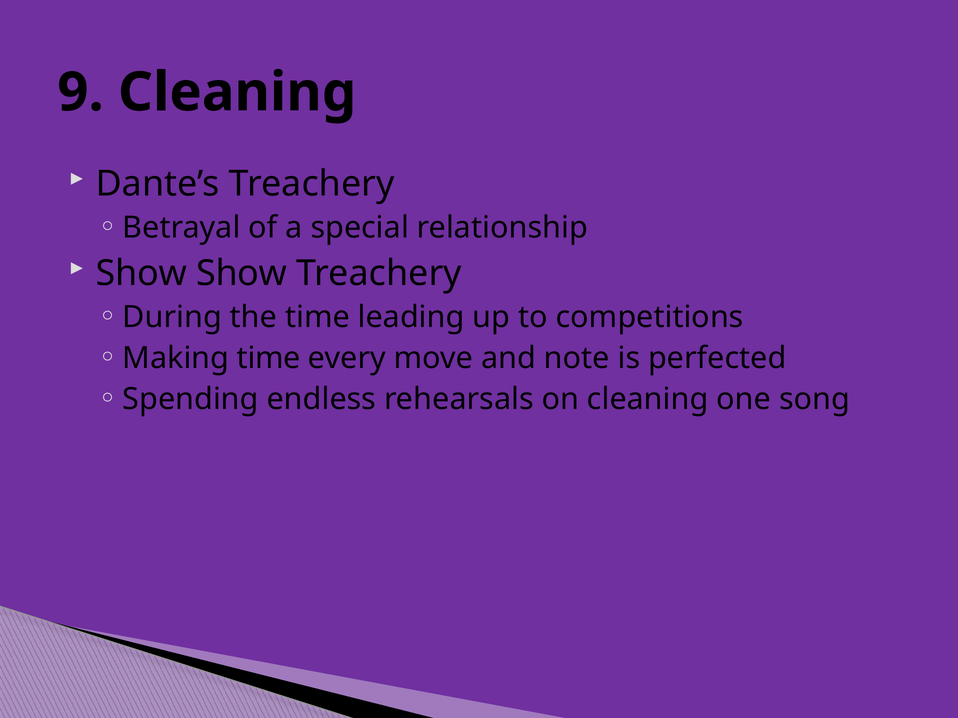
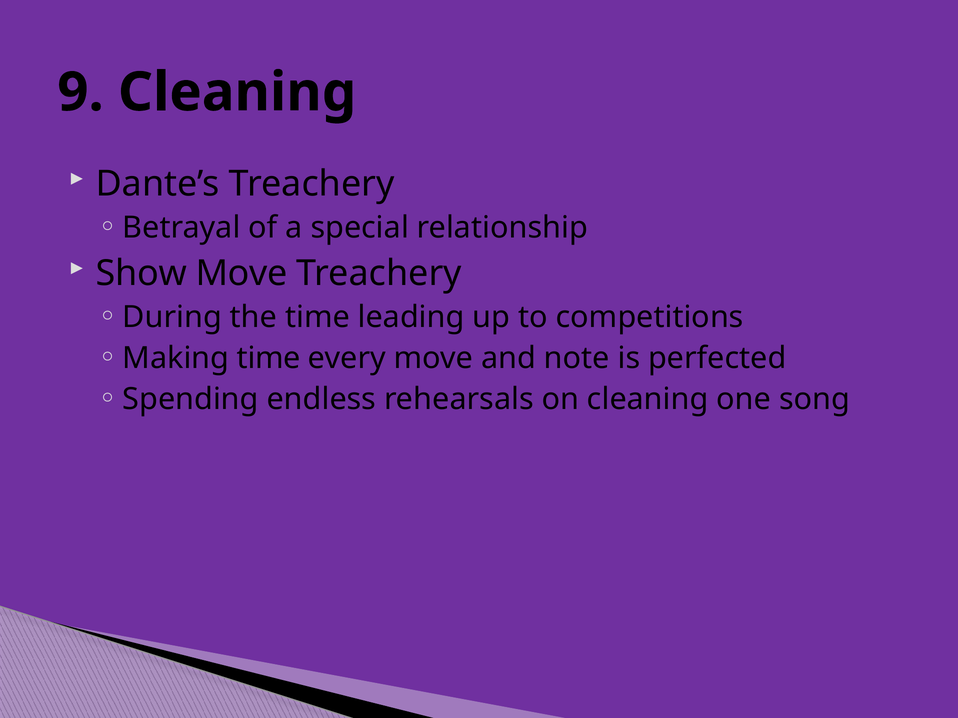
Show Show: Show -> Move (242, 273)
